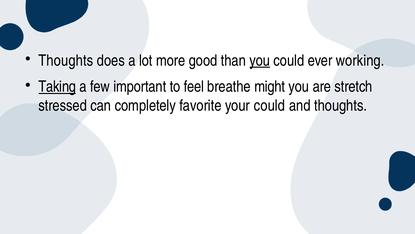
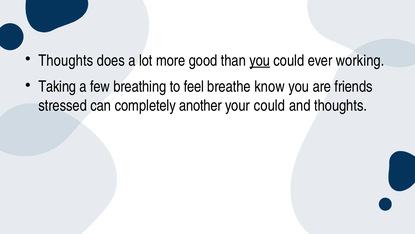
Taking underline: present -> none (57, 87)
important: important -> breathing (140, 87)
might: might -> know (270, 87)
stretch: stretch -> friends (354, 87)
favorite: favorite -> another (201, 105)
